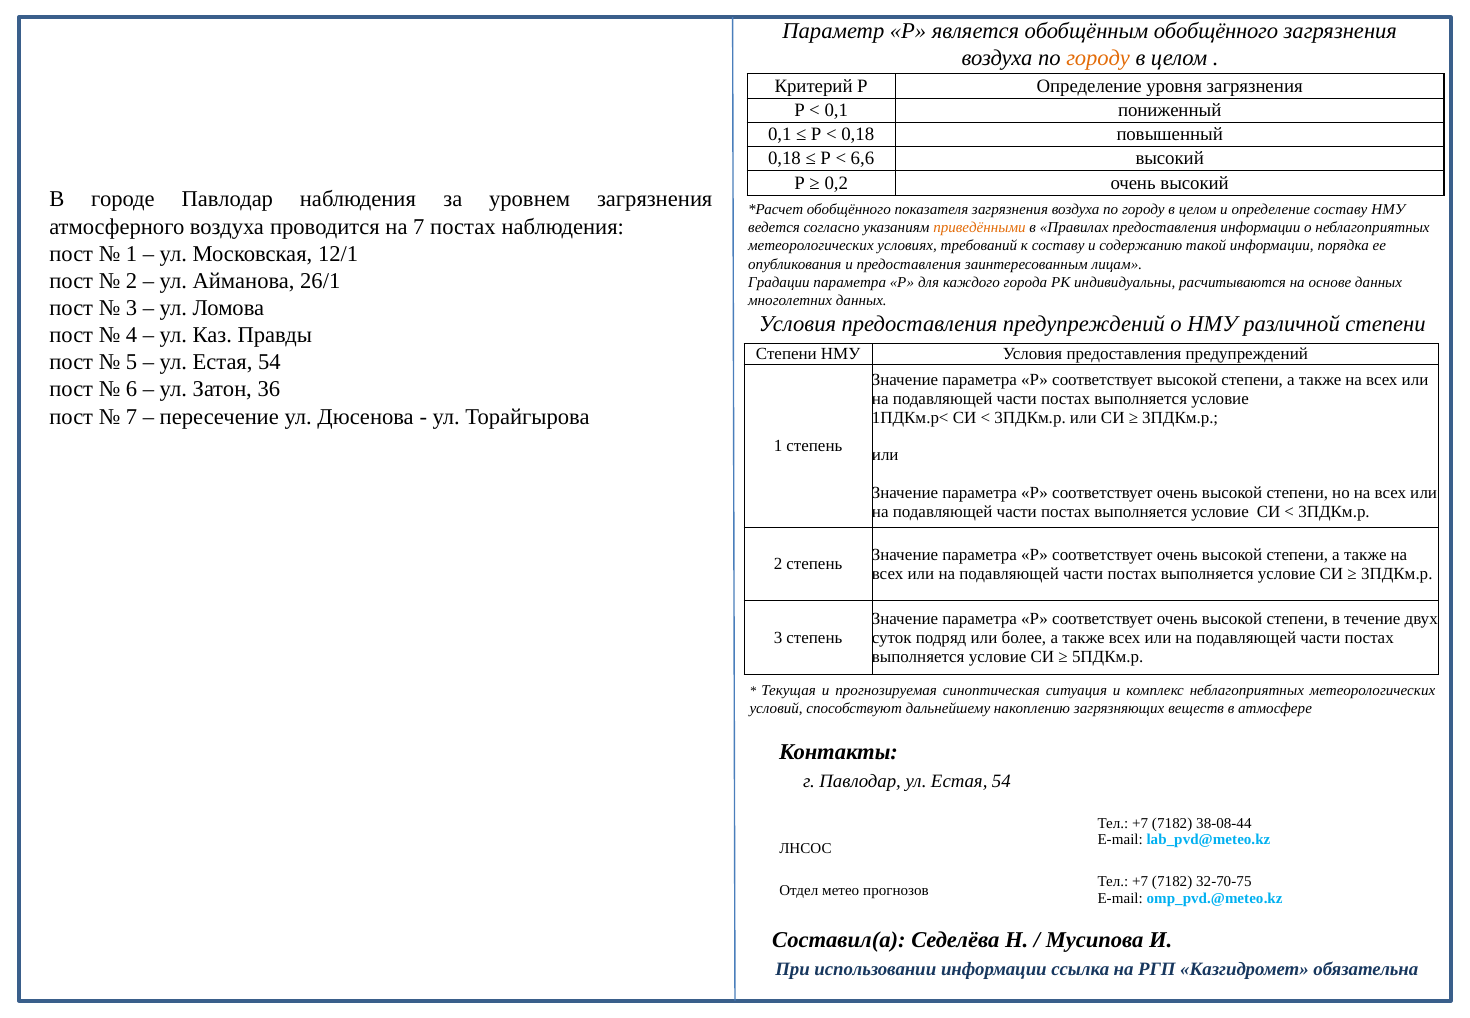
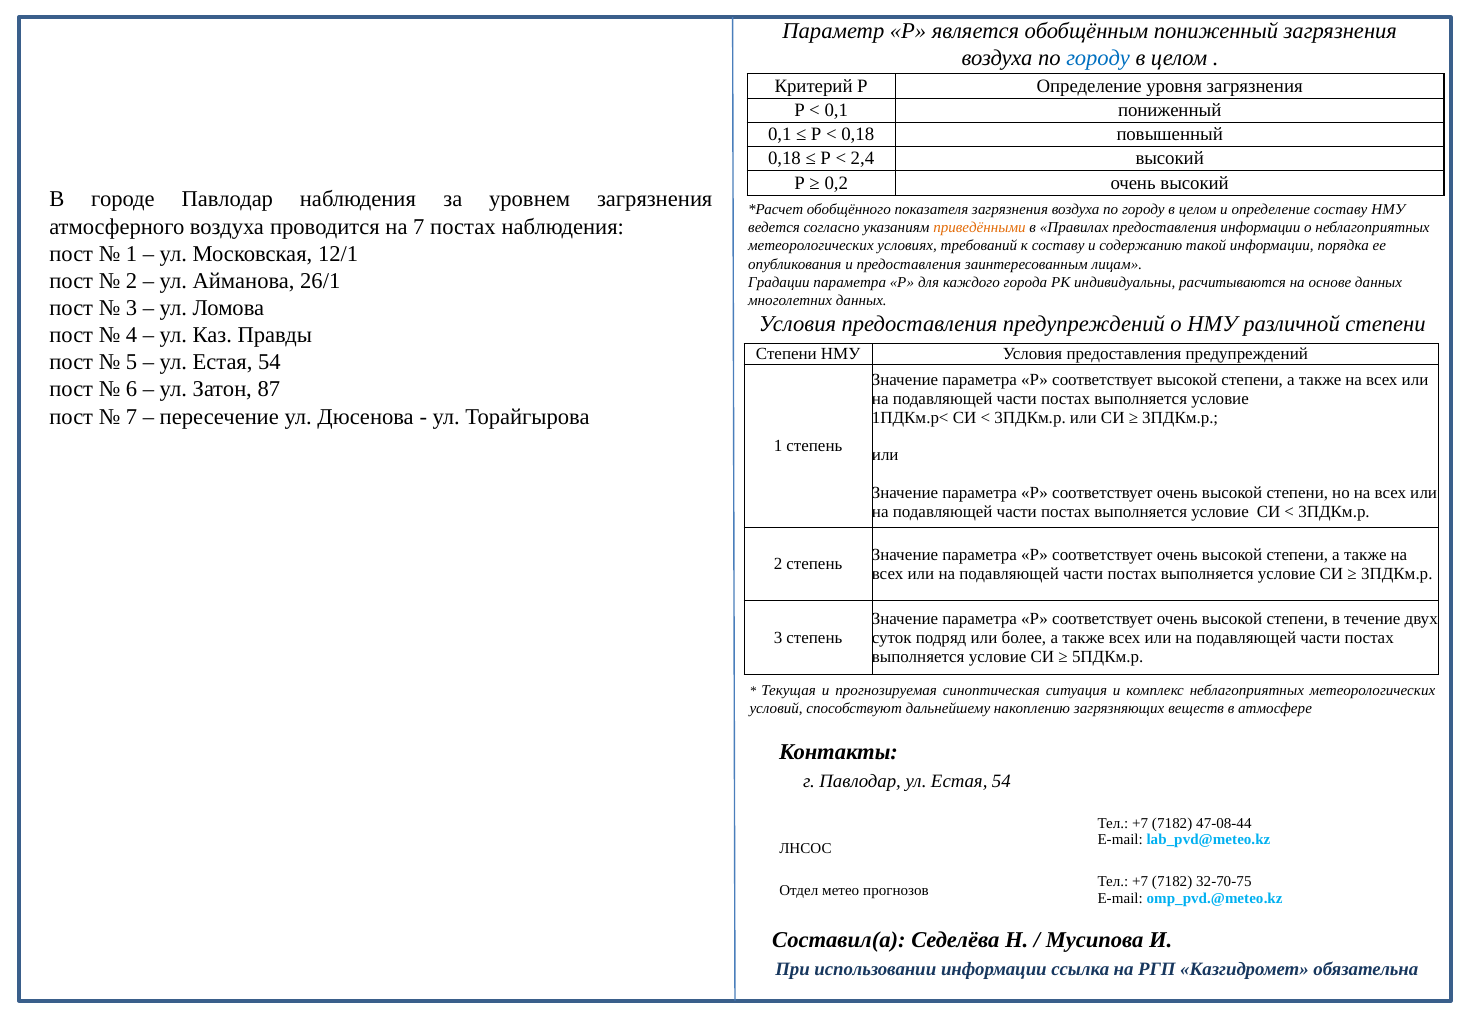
обобщённым обобщённого: обобщённого -> пониженный (1216, 31)
городу colour: orange -> blue (1098, 58)
6,6: 6,6 -> 2,4 (863, 159)
36: 36 -> 87 (269, 389)
38-08-44: 38-08-44 -> 47-08-44 (1224, 823)
